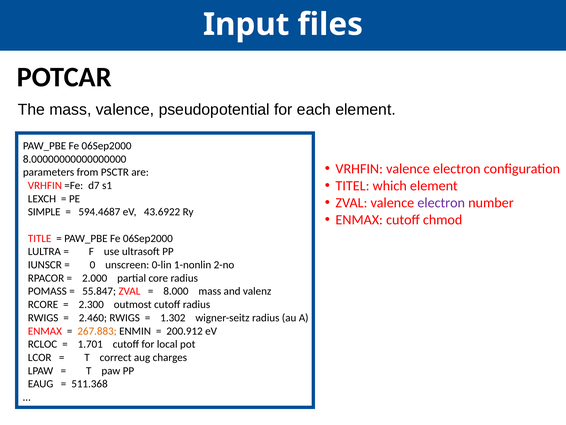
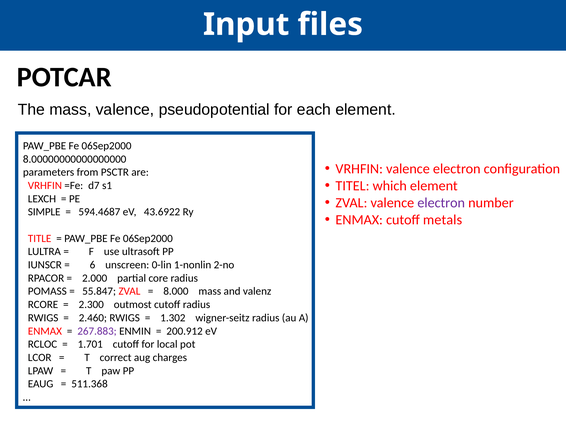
chmod: chmod -> metals (443, 220)
0: 0 -> 6 (93, 265)
267.883 colour: orange -> purple (97, 331)
